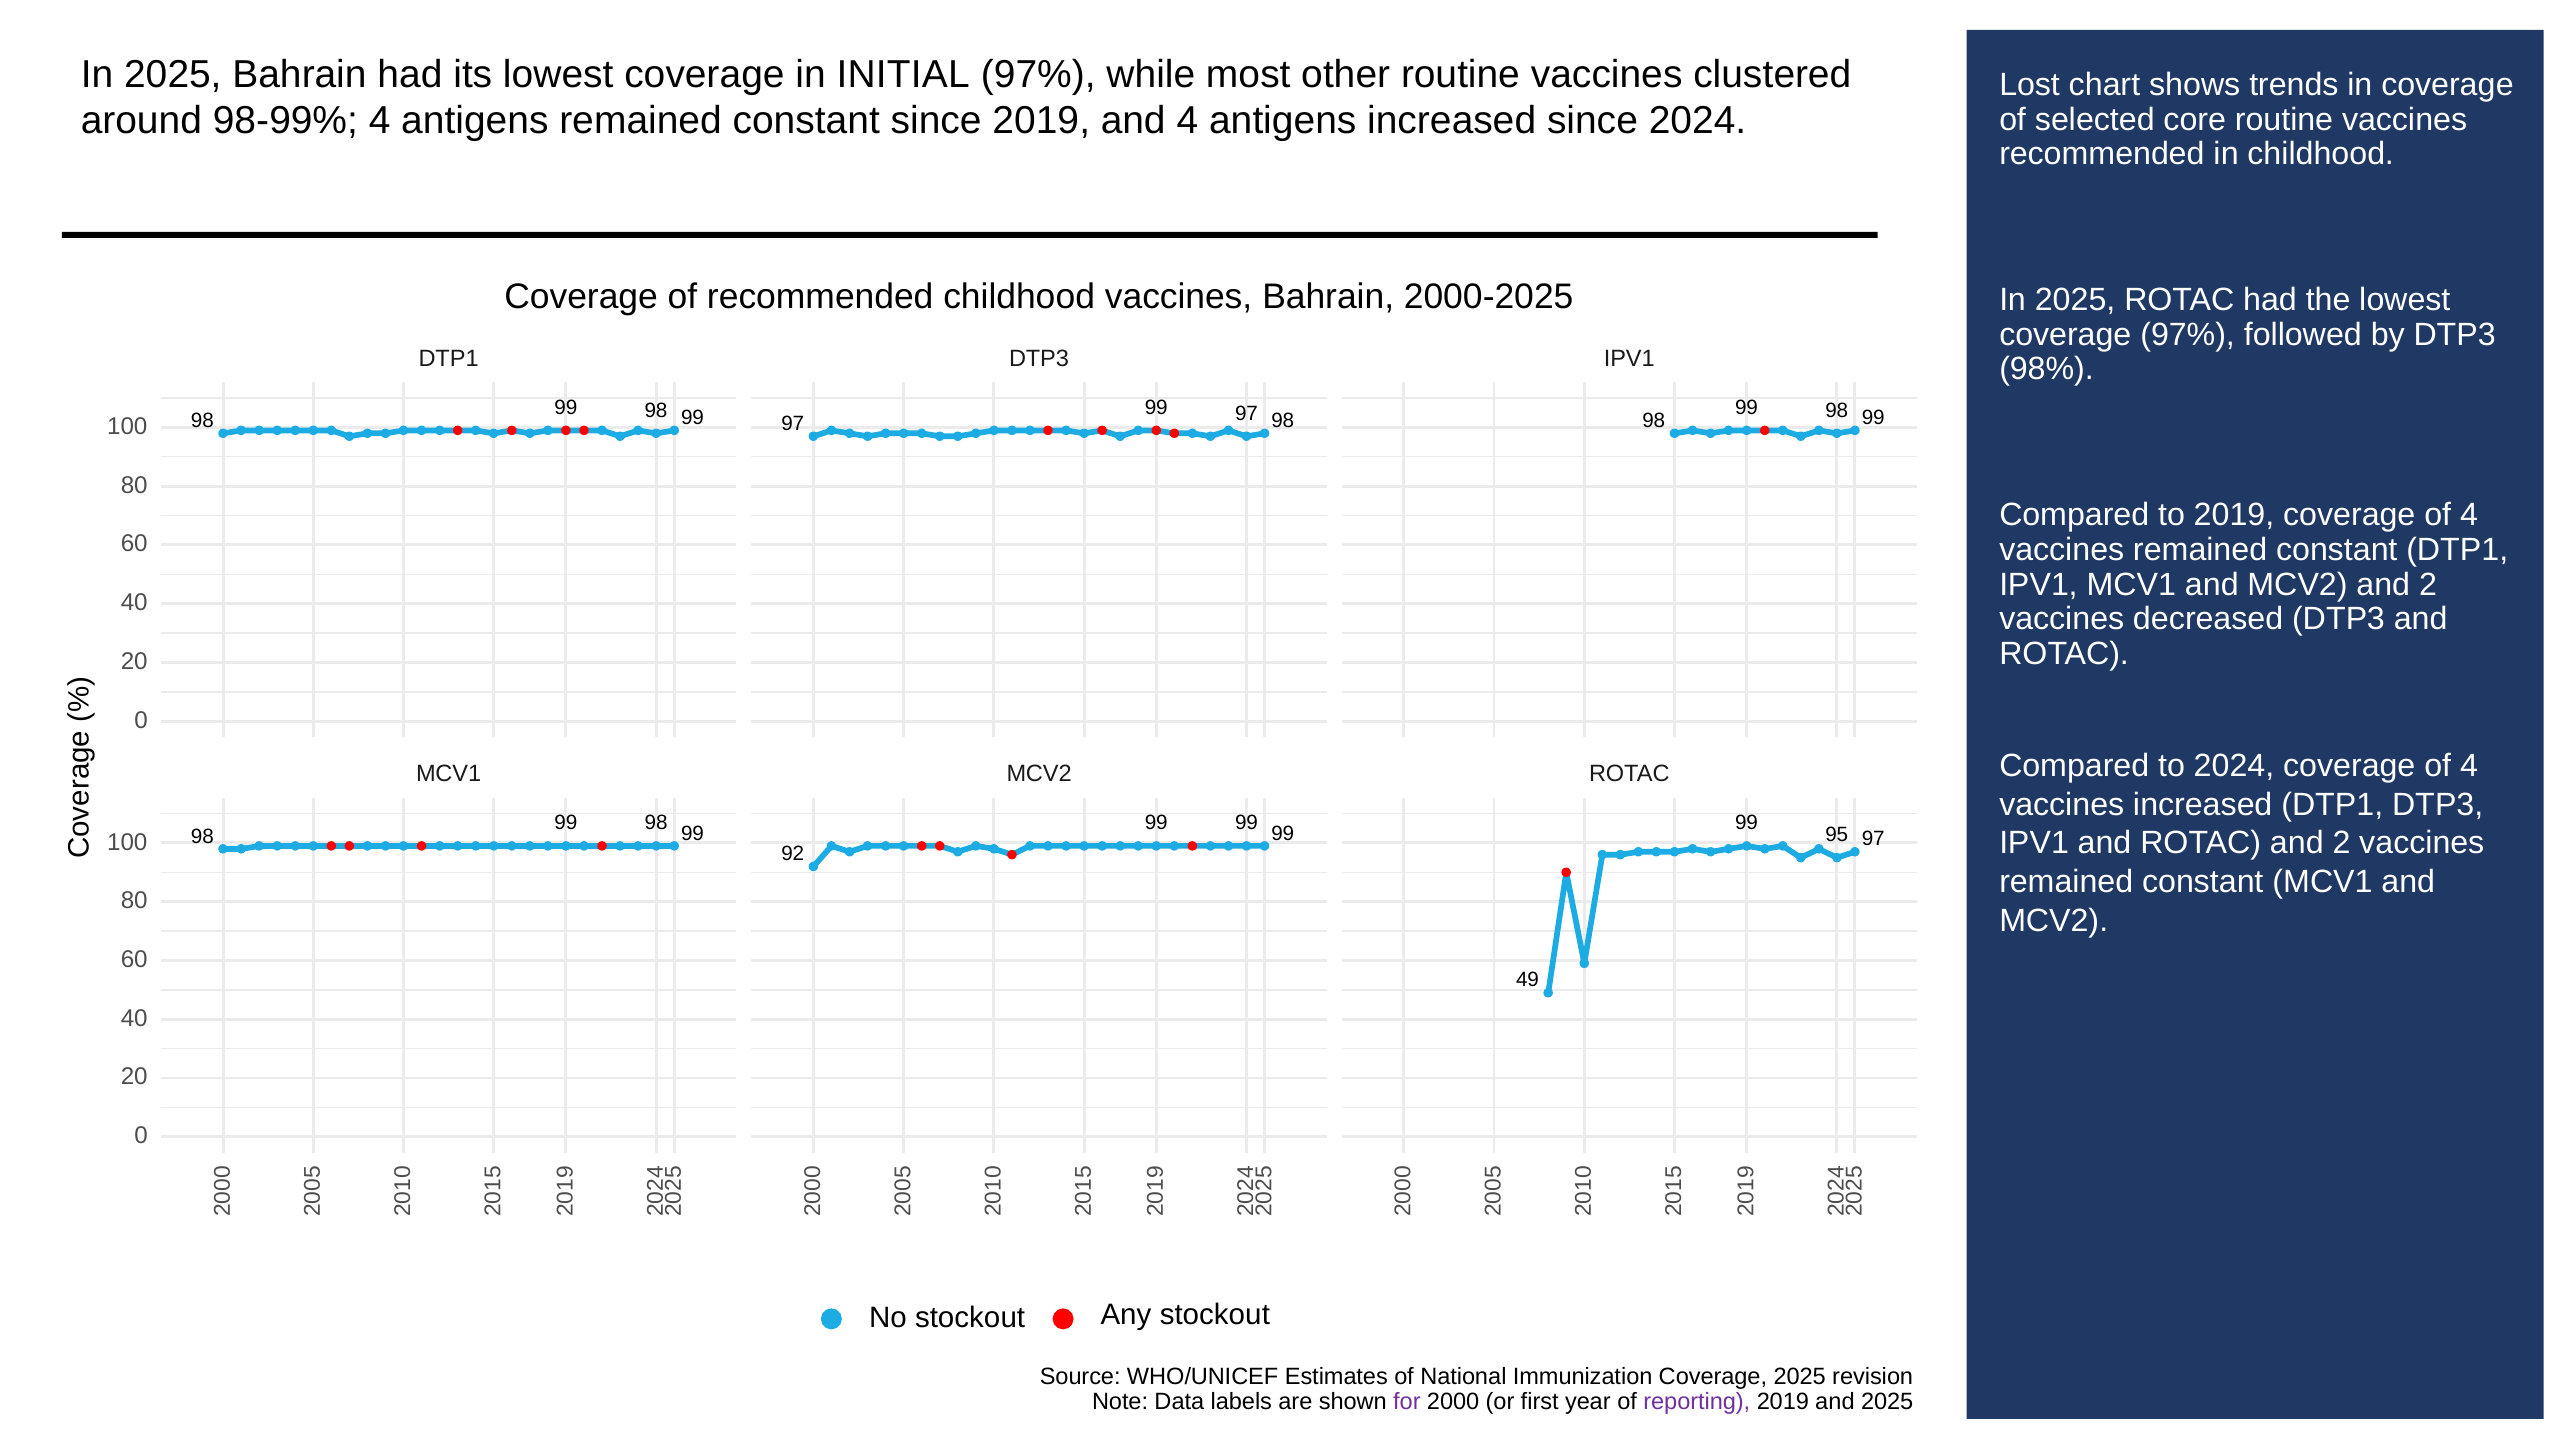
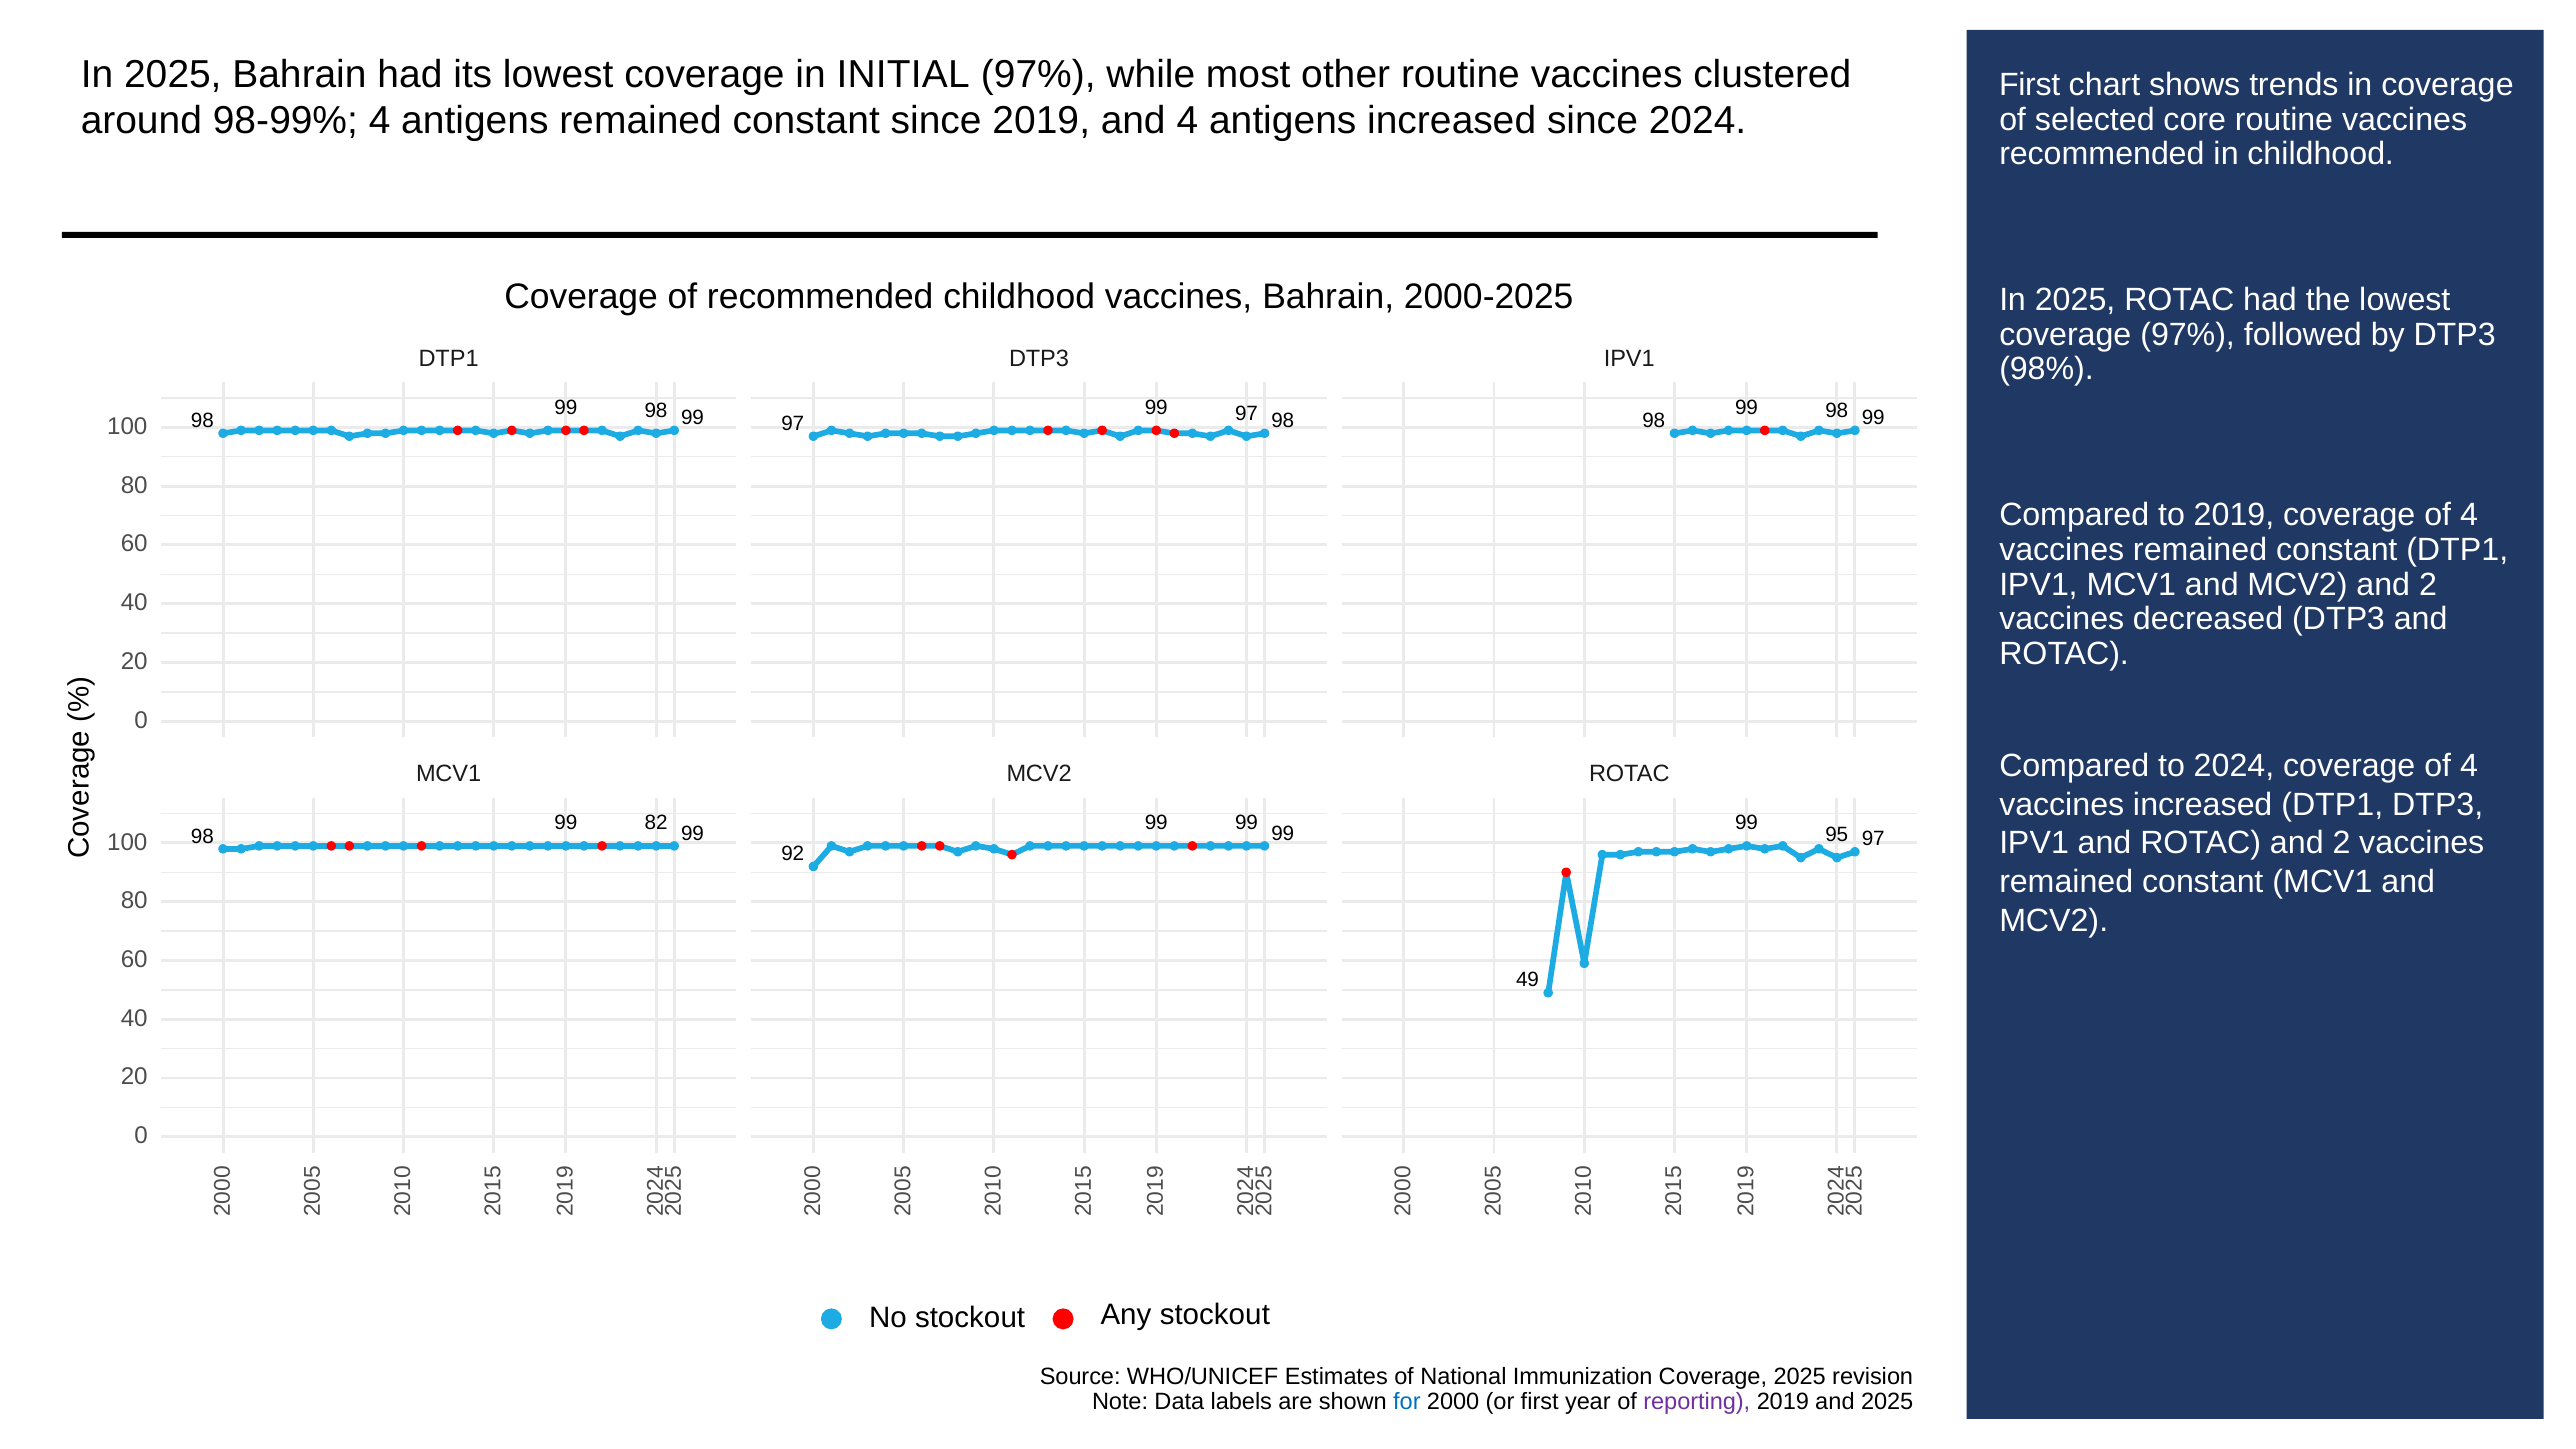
Lost: Lost -> First (2030, 85)
98: 98 -> 82 (656, 823)
for colour: purple -> blue (1407, 1402)
